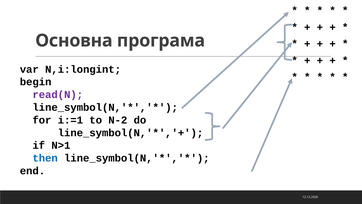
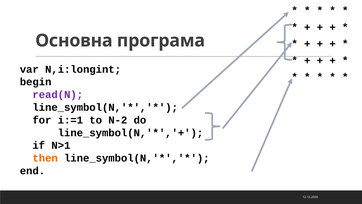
then colour: blue -> orange (45, 158)
